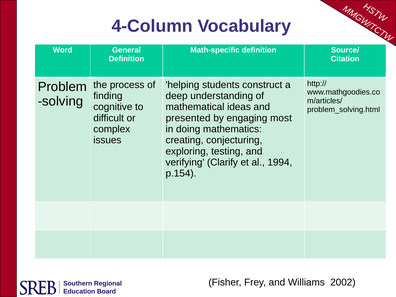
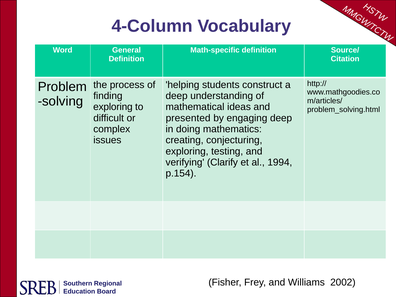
cognitive: cognitive -> exploring (113, 107)
engaging most: most -> deep (281, 118)
